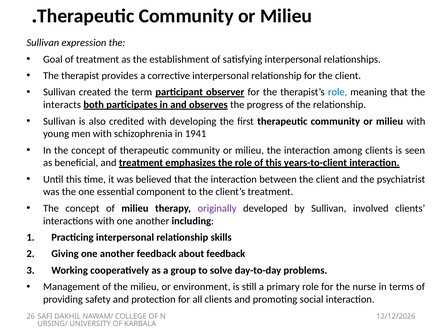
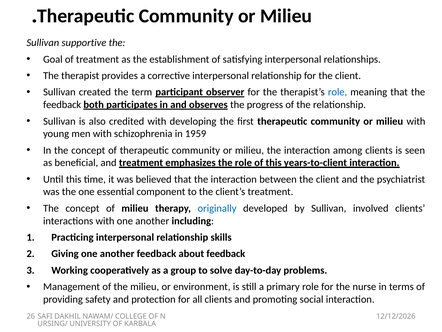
expression: expression -> supportive (84, 43)
interacts: interacts -> feedback (62, 105)
1941: 1941 -> 1959 (196, 134)
originally colour: purple -> blue (217, 208)
